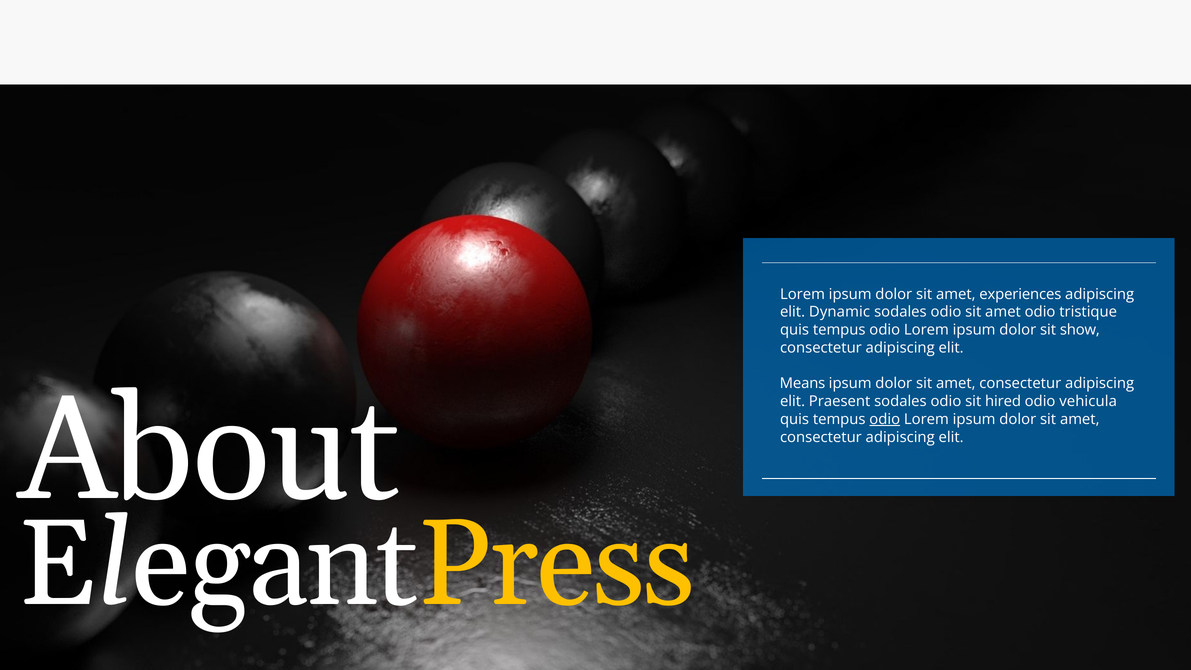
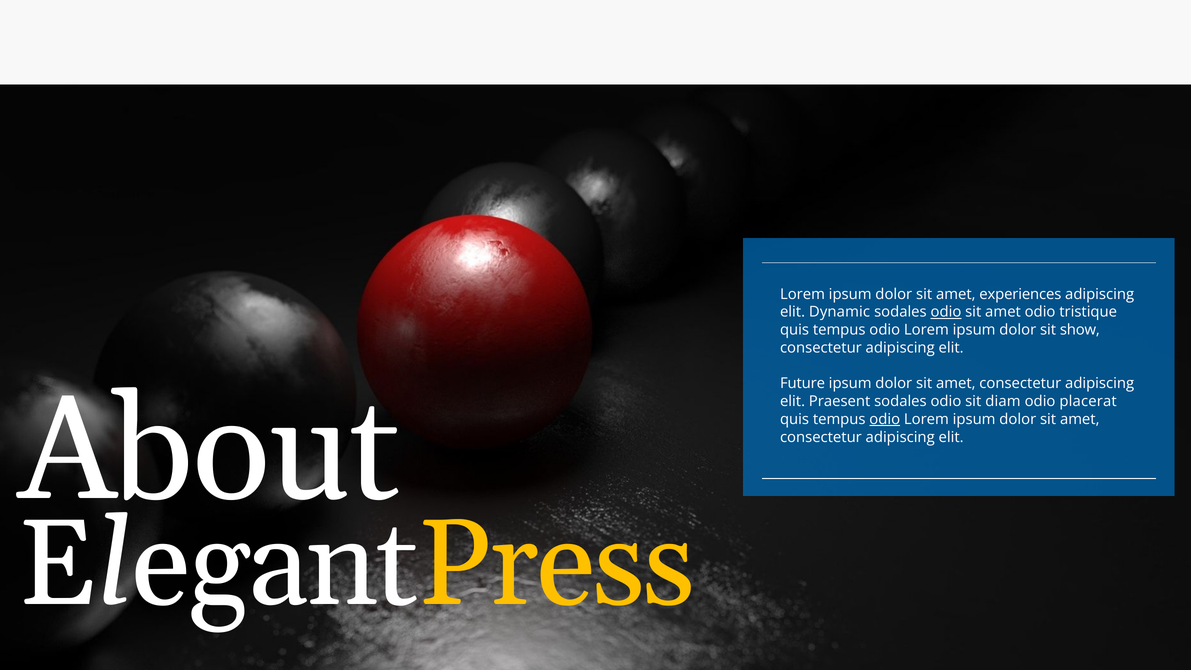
odio underline: none -> present (946, 312)
Means: Means -> Future (803, 384)
hired: hired -> diam (1003, 401)
vehicula: vehicula -> placerat (1088, 401)
